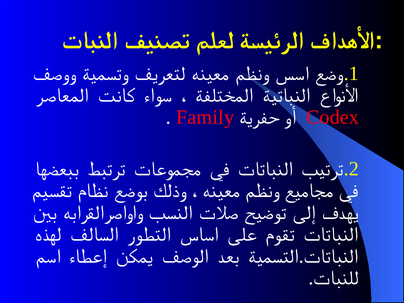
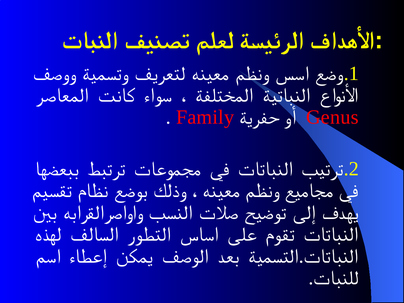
Codex: Codex -> Genus (332, 117)
